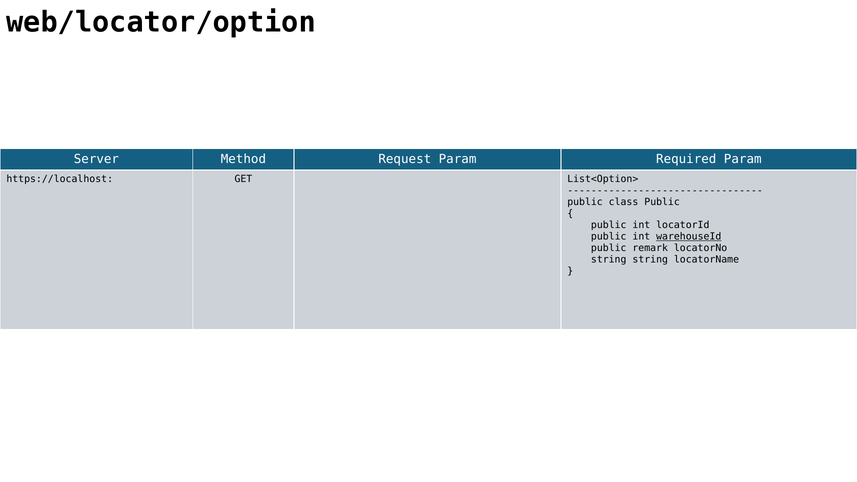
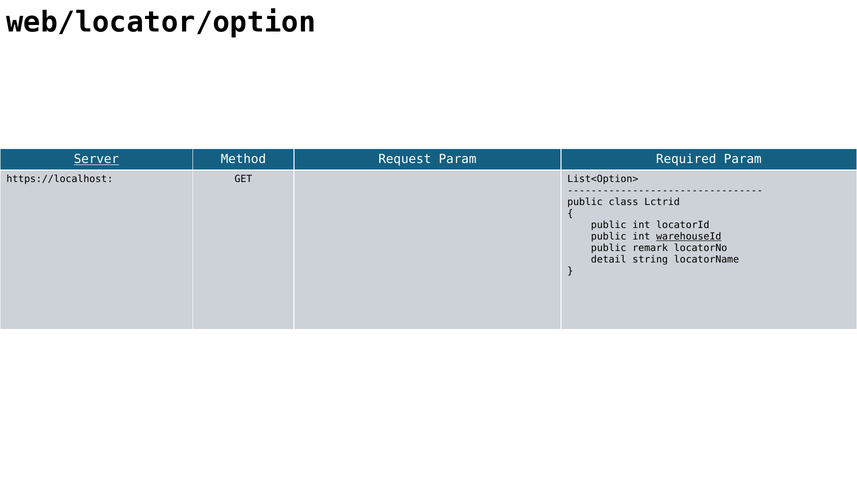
Server underline: none -> present (96, 159)
class Public: Public -> Lctrid (662, 202)
string: string -> detail (609, 259)
